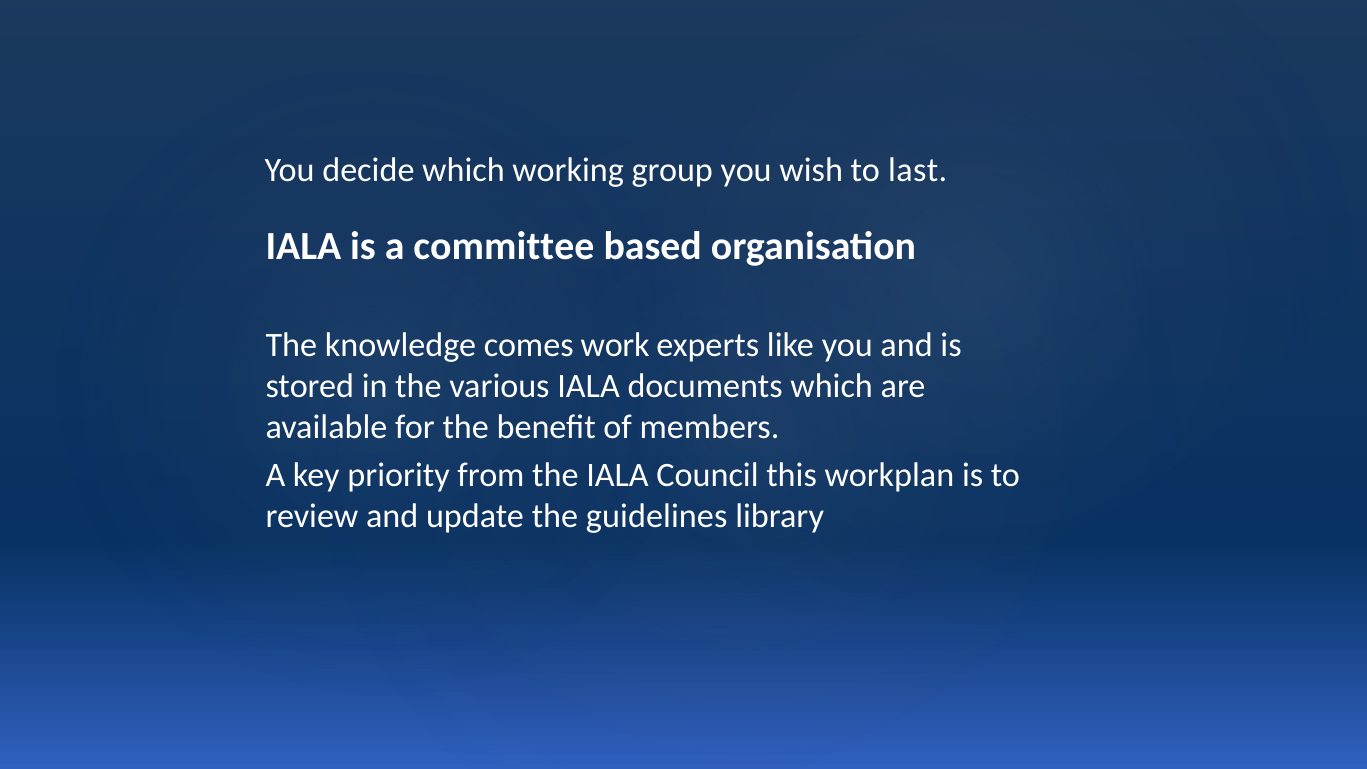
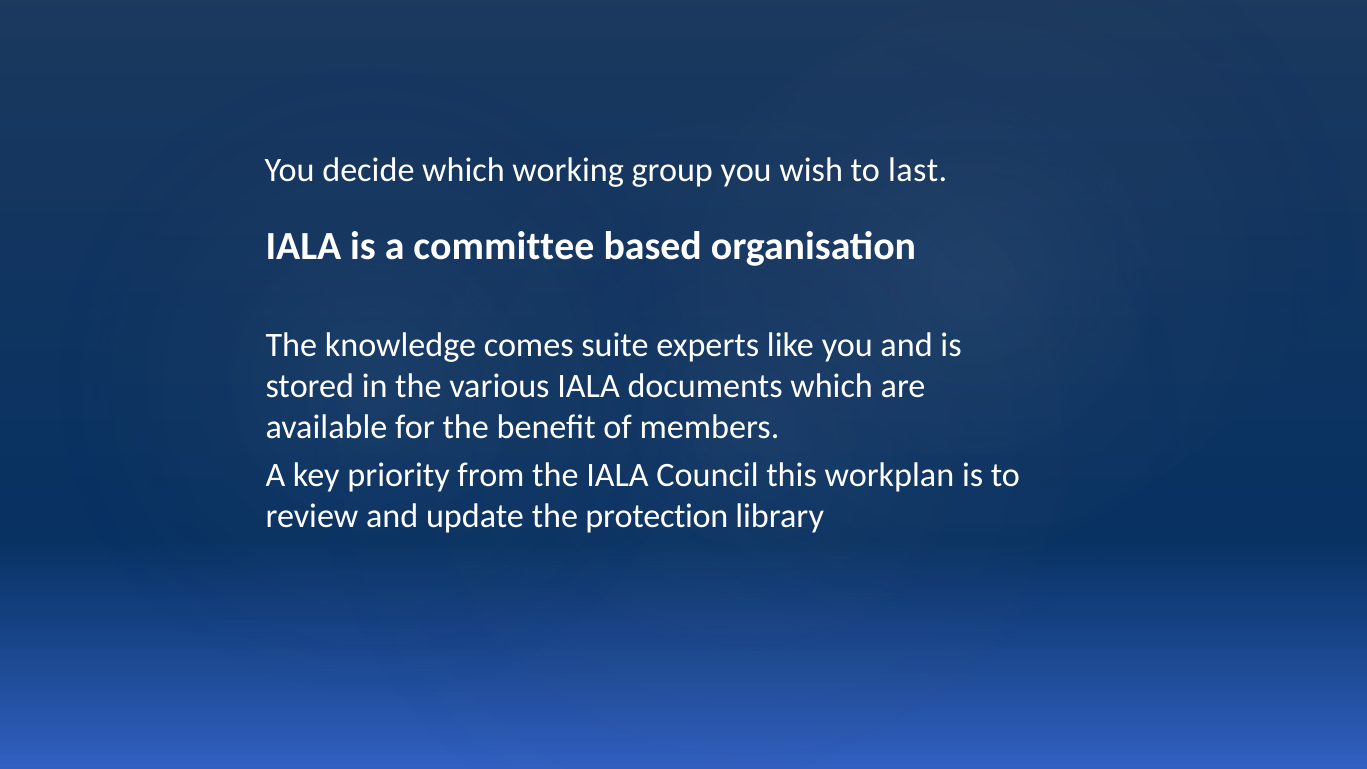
work: work -> suite (615, 345)
guidelines: guidelines -> protection (657, 516)
